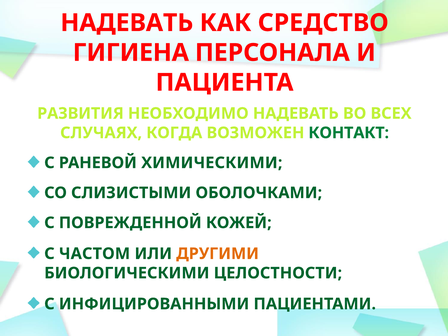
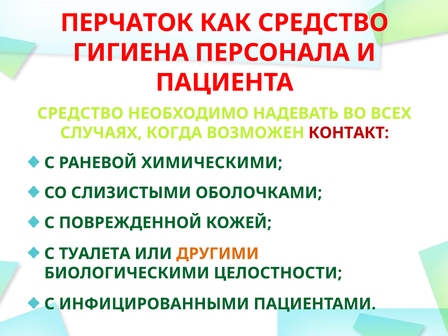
НАДЕВАТЬ: НАДЕВАТЬ -> ПЕРЧАТОК (127, 23)
РАЗВИТИЯ: РАЗВИТИЯ -> СРЕДСТВО (80, 113)
КОНТАКТ colour: green -> red (349, 133)
ЧАСТОМ: ЧАСТОМ -> ТУАЛЕТА (95, 254)
